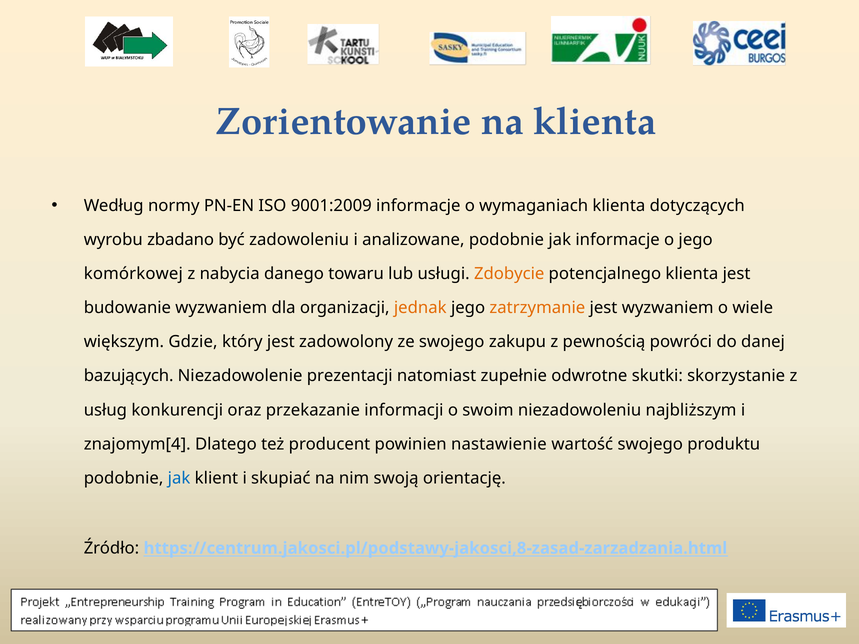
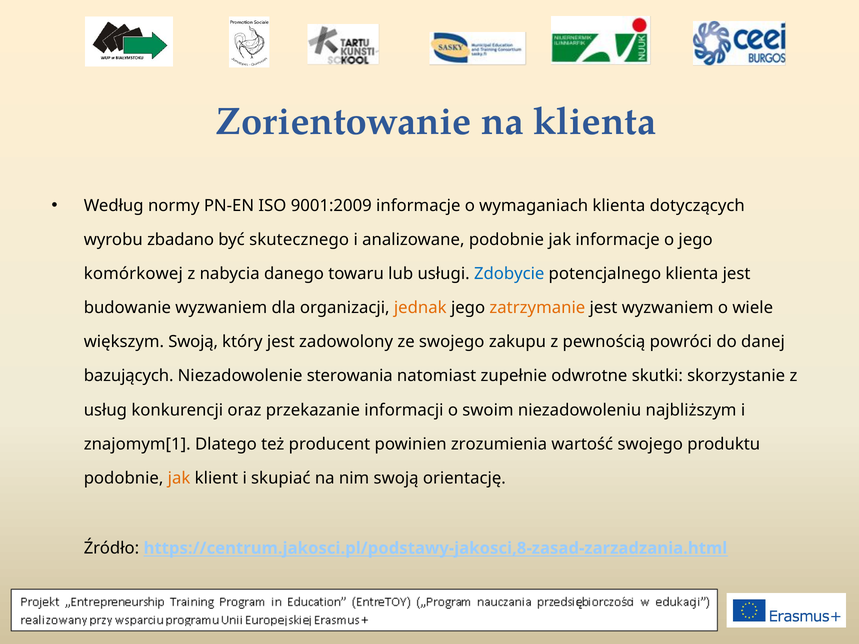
zadowoleniu: zadowoleniu -> skutecznego (299, 240)
Zdobycie colour: orange -> blue (509, 274)
większym Gdzie: Gdzie -> Swoją (193, 342)
prezentacji: prezentacji -> sterowania (350, 376)
znajomym[4: znajomym[4 -> znajomym[1 (137, 444)
nastawienie: nastawienie -> zrozumienia (499, 444)
jak colour: blue -> orange (179, 478)
